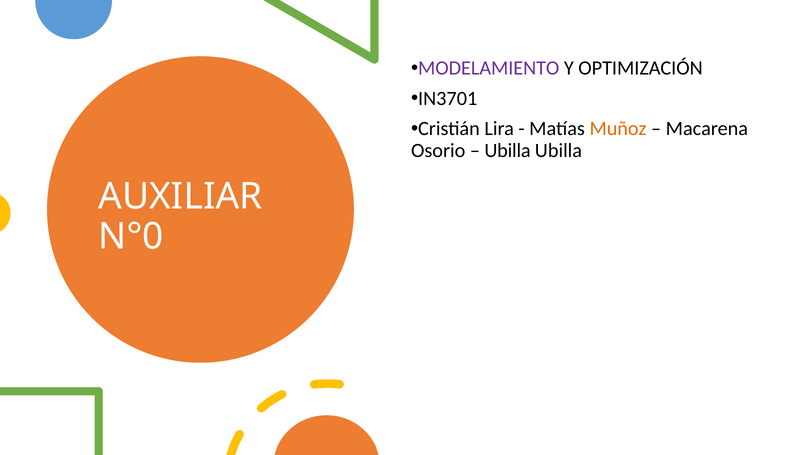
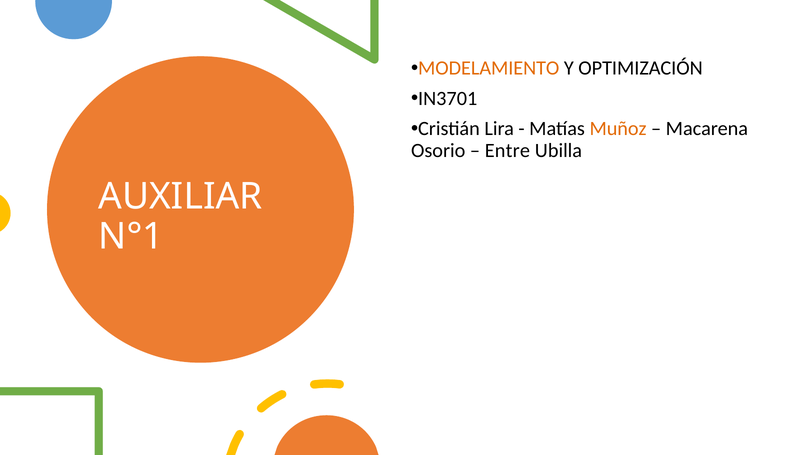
MODELAMIENTO colour: purple -> orange (489, 68)
Ubilla: Ubilla -> Entre (507, 151)
N°0: N°0 -> N°1 (131, 237)
